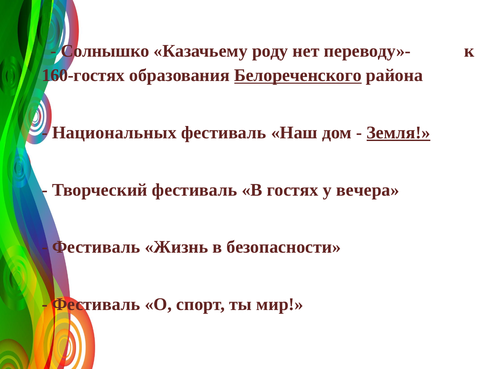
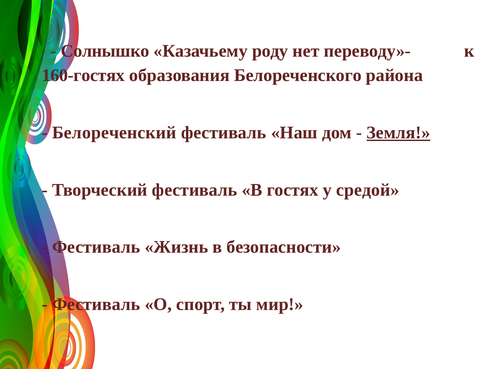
Белореченского underline: present -> none (298, 75)
Национальных: Национальных -> Белореченский (114, 133)
вечера: вечера -> средой (368, 190)
